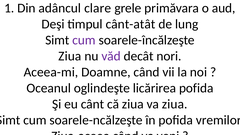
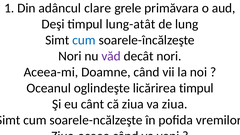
cânt-atât: cânt-atât -> lung-atât (130, 24)
cum colour: purple -> blue (84, 40)
Ziua: Ziua -> Nori (70, 56)
licărirea pofida: pofida -> timpul (196, 88)
